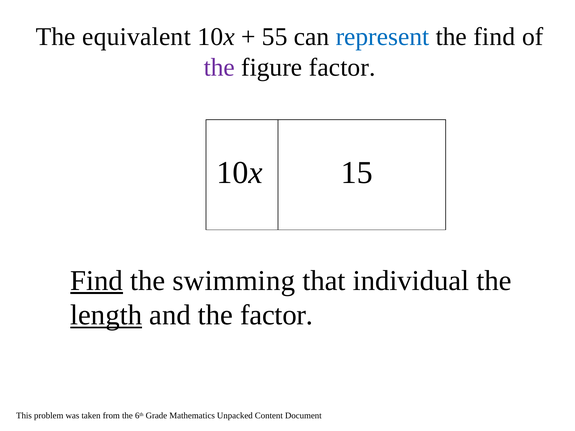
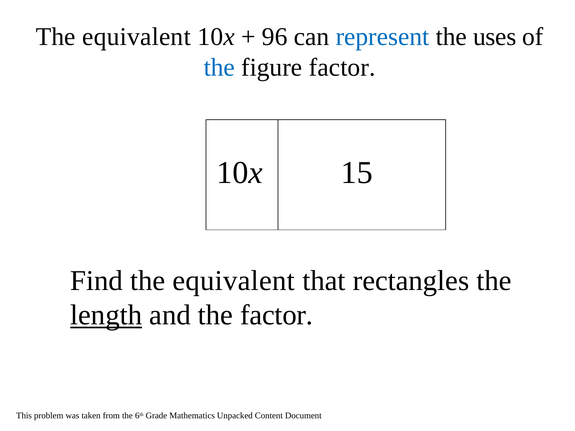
55: 55 -> 96 (275, 37)
the find: find -> uses (495, 37)
the colour: purple -> blue (219, 67)
Find underline: present -> none (97, 281)
swimming: swimming -> equivalent (234, 281)
individual: individual -> rectangles (411, 281)
